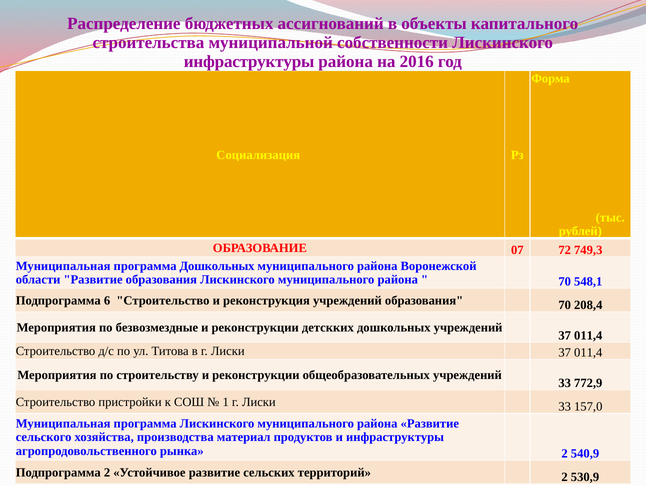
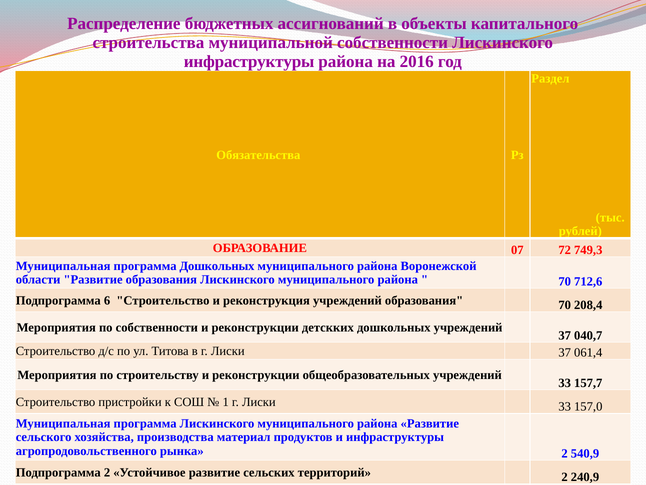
Форма: Форма -> Раздел (550, 78)
Социализация: Социализация -> Обязательства (258, 155)
548,1: 548,1 -> 712,6 (588, 281)
по безвозмездные: безвозмездные -> собственности (157, 327)
011,4: 011,4 -> 040,7 (588, 335)
Лиски 37 011,4: 011,4 -> 061,4 (588, 352)
772,9: 772,9 -> 157,7 (588, 382)
530,9: 530,9 -> 240,9 (585, 477)
